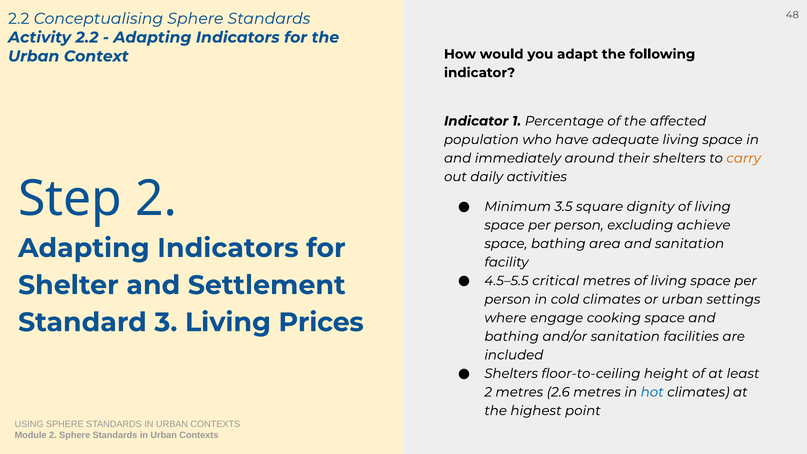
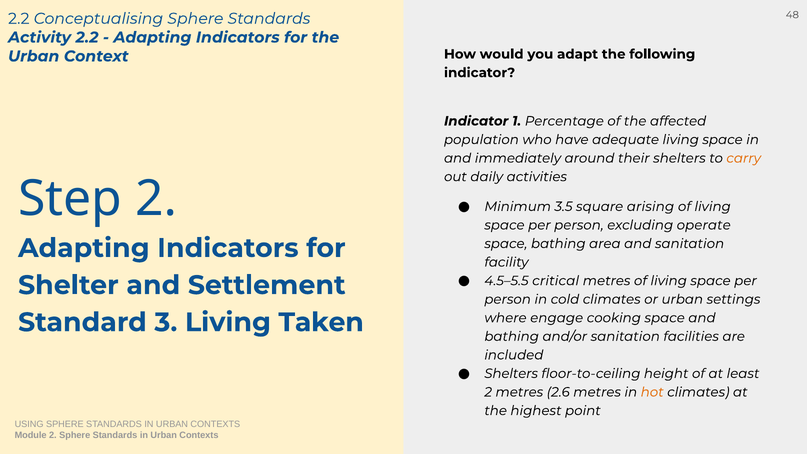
dignity: dignity -> arising (650, 206)
achieve: achieve -> operate (704, 225)
Prices: Prices -> Taken (321, 322)
hot colour: blue -> orange (652, 392)
